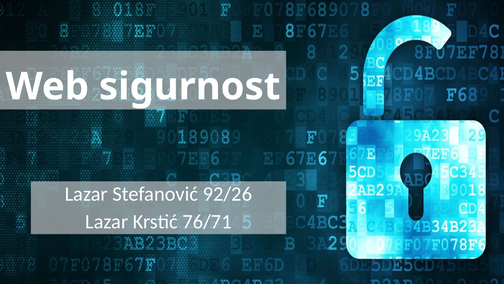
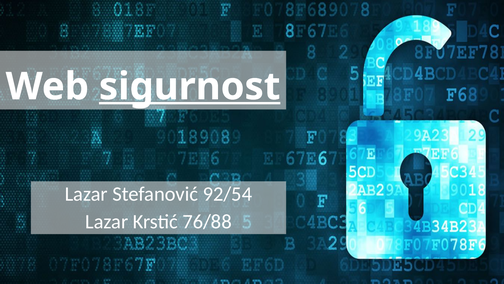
sigurnost underline: none -> present (190, 86)
92/26: 92/26 -> 92/54 (227, 194)
76/71: 76/71 -> 76/88 (207, 221)
